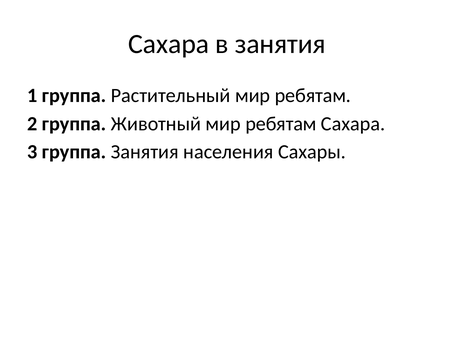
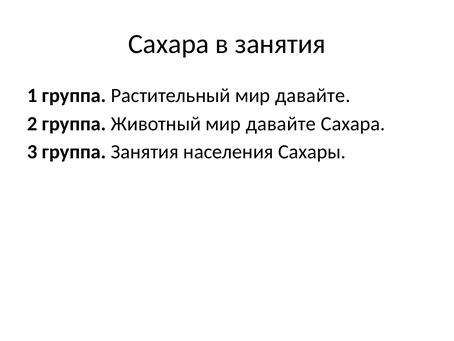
Растительный мир ребятам: ребятам -> давайте (313, 95)
Животный мир ребятам: ребятам -> давайте (281, 123)
